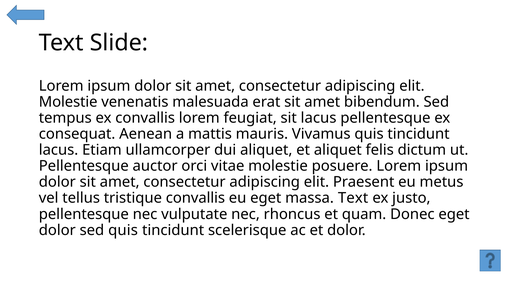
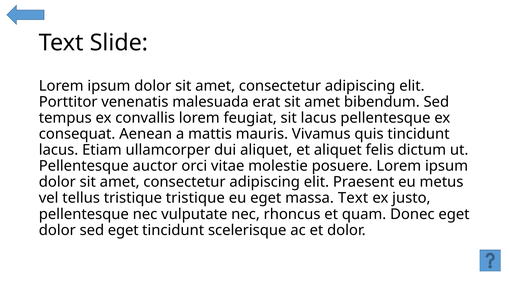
Molestie: Molestie -> Porttitor (68, 102)
tristique convallis: convallis -> tristique (195, 198)
sed quis: quis -> eget (123, 230)
